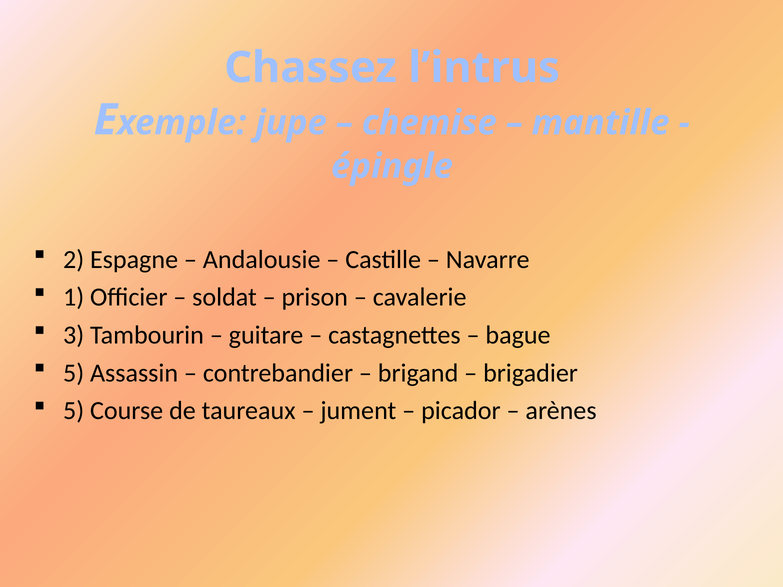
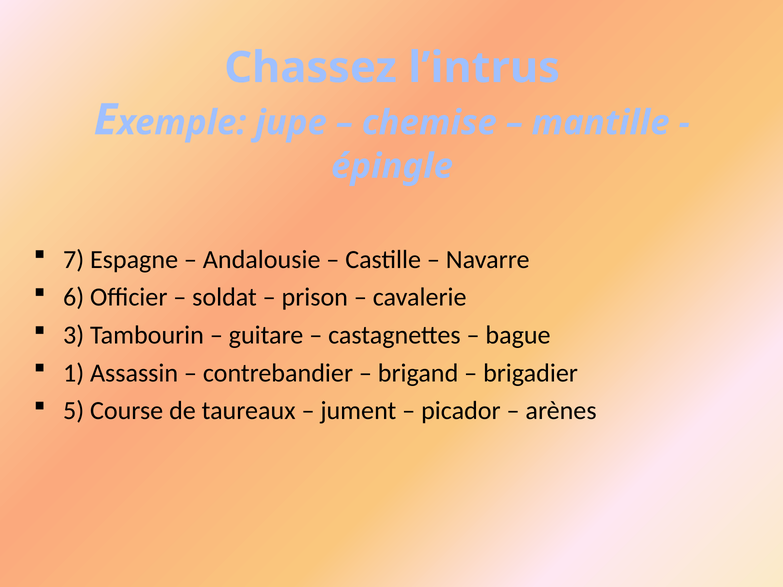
2: 2 -> 7 (74, 260)
1: 1 -> 6 (74, 297)
5: 5 -> 1 (74, 373)
